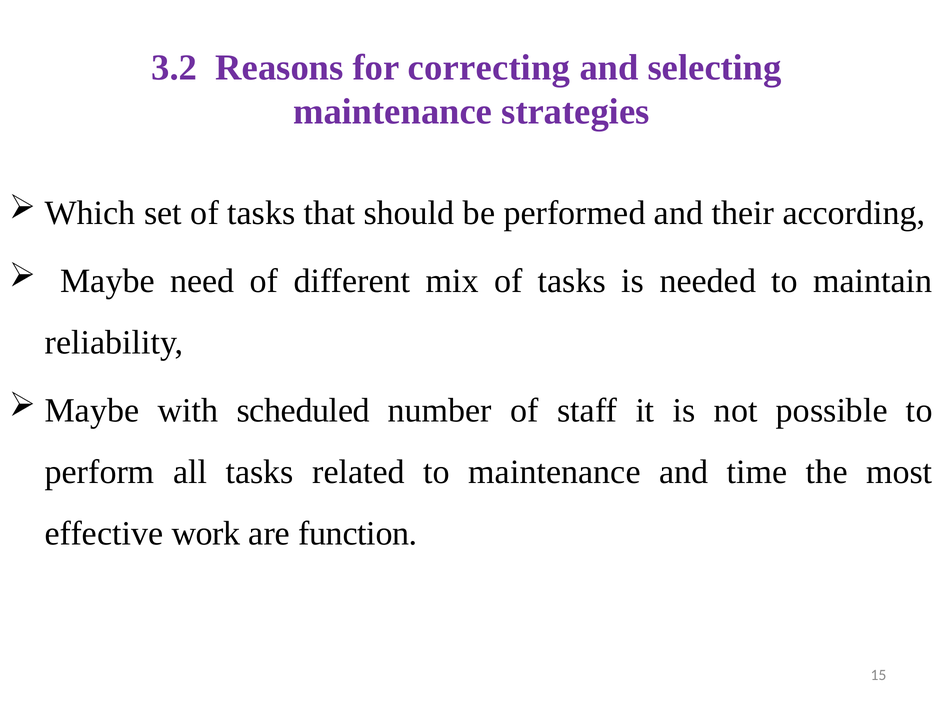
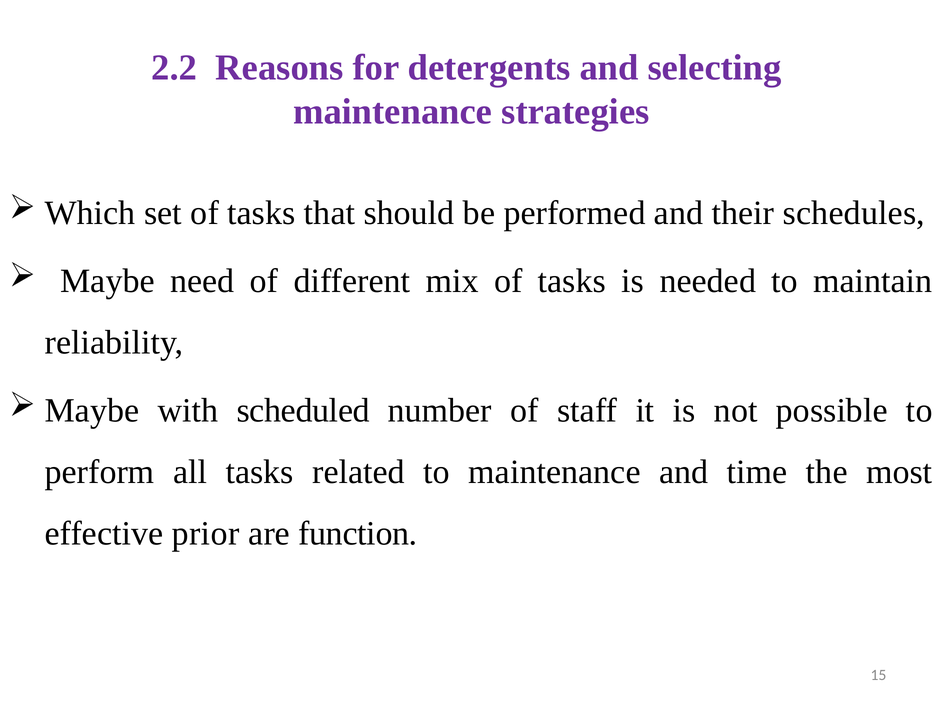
3.2: 3.2 -> 2.2 (174, 68)
correcting: correcting -> detergents (489, 68)
according: according -> schedules (854, 213)
work: work -> prior (206, 534)
